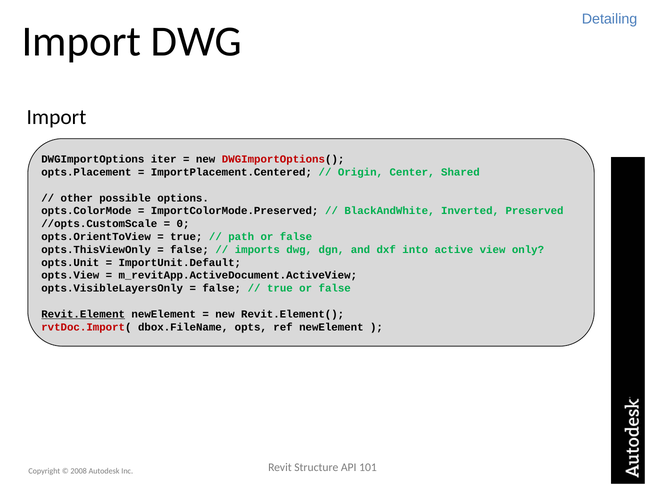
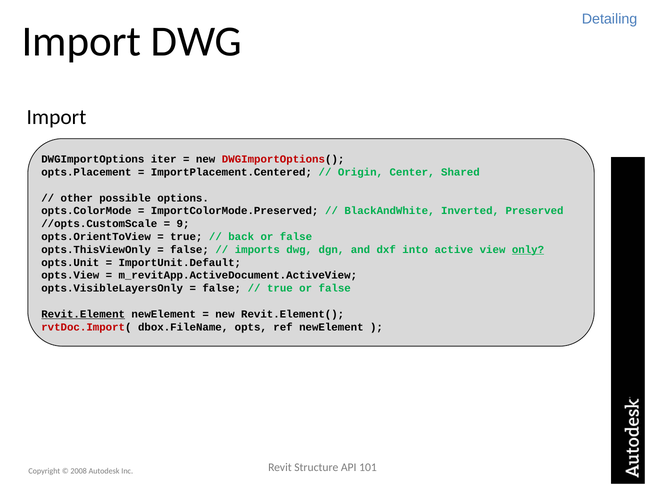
0: 0 -> 9 (183, 224)
path: path -> back (241, 237)
only underline: none -> present (528, 249)
